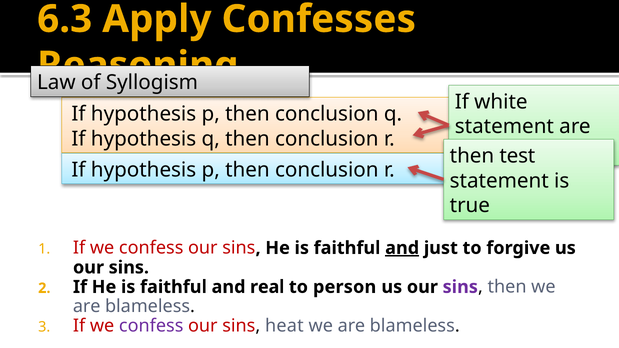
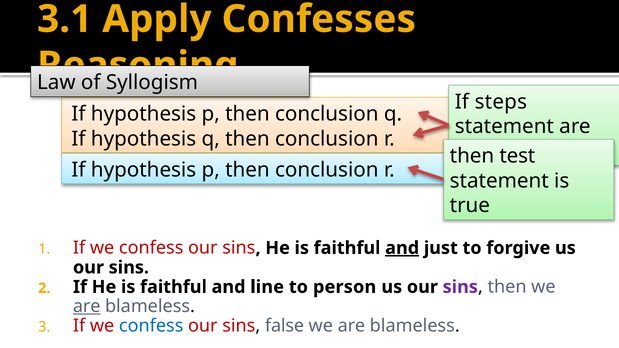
6.3: 6.3 -> 3.1 (65, 19)
white: white -> steps (501, 102)
real: real -> line (267, 287)
are underline: none -> present (87, 307)
confess colour: purple -> blue (151, 326)
heat: heat -> false (285, 326)
